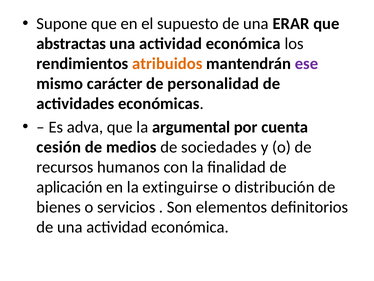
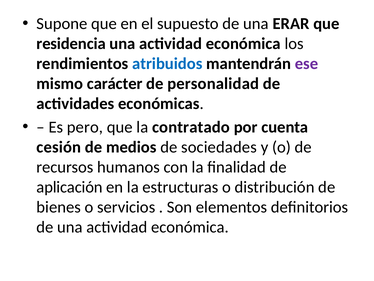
abstractas: abstractas -> residencia (71, 44)
atribuidos colour: orange -> blue (167, 64)
adva: adva -> pero (85, 127)
argumental: argumental -> contratado (191, 127)
extinguirse: extinguirse -> estructuras (180, 187)
